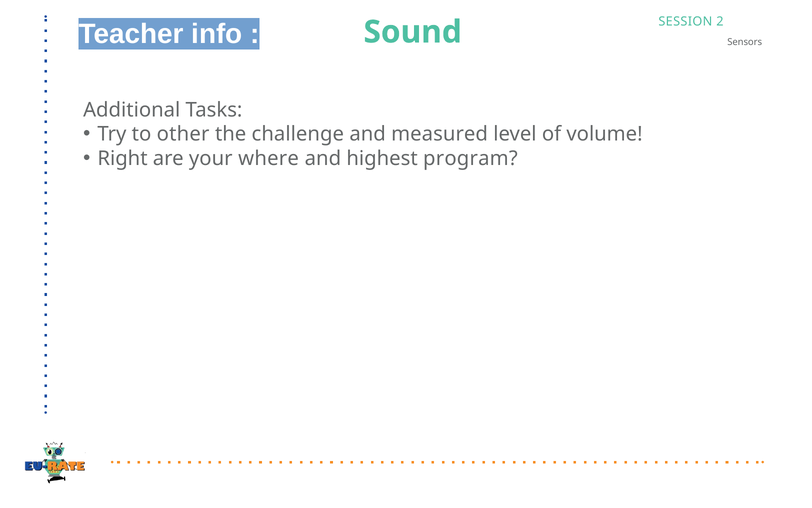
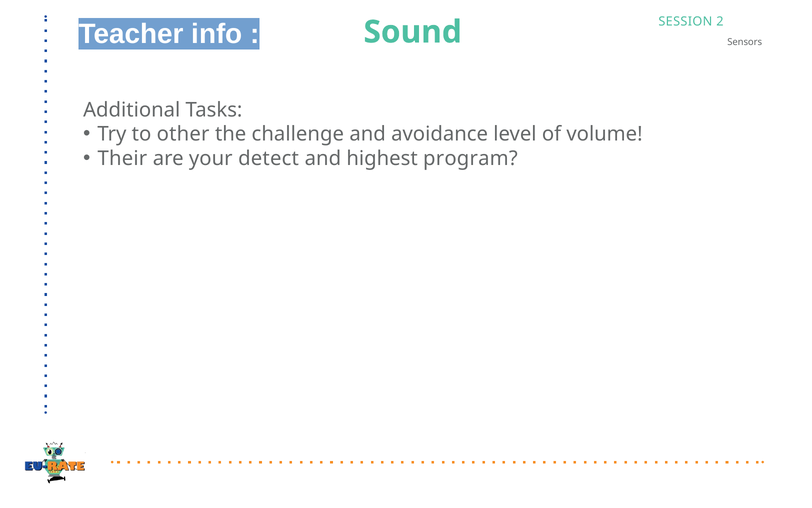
measured: measured -> avoidance (440, 134)
Right: Right -> Their (122, 158)
where: where -> detect (269, 158)
